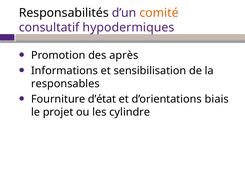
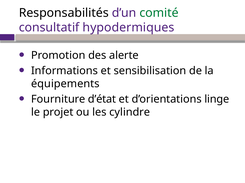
comité colour: orange -> green (159, 13)
après: après -> alerte (124, 55)
responsables: responsables -> équipements (65, 84)
biais: biais -> linge (217, 99)
